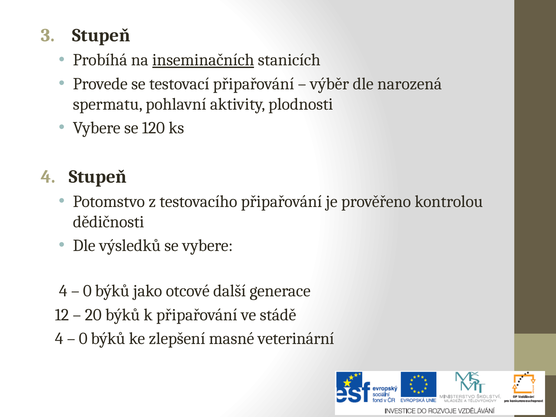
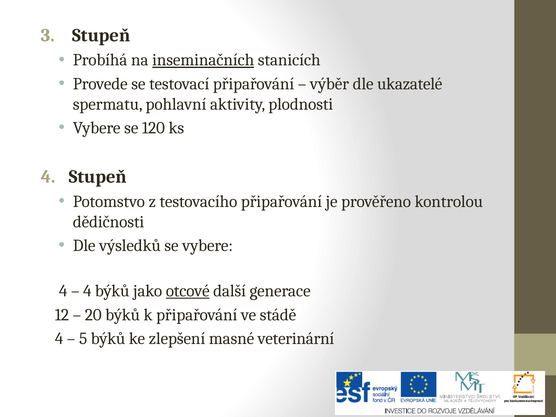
narozená: narozená -> ukazatelé (410, 84)
0: 0 -> 4 (87, 291)
otcové underline: none -> present (188, 291)
0: 0 -> 5 (83, 339)
